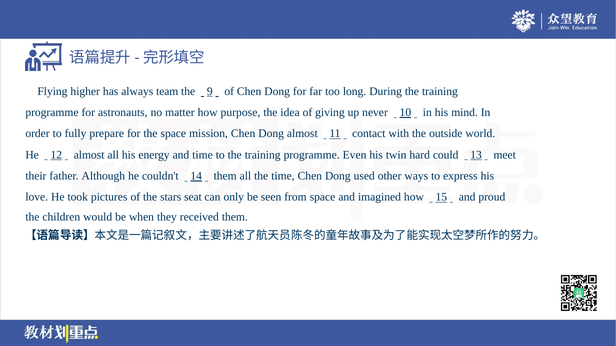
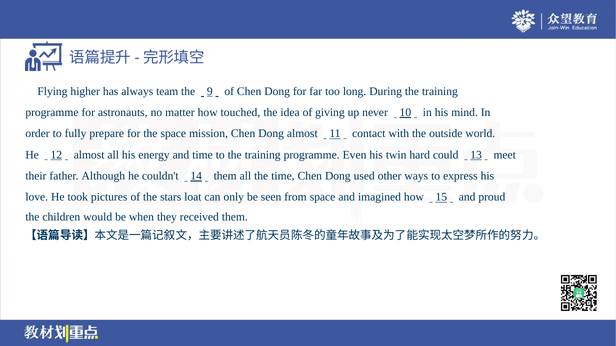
purpose: purpose -> touched (240, 113)
seat: seat -> loat (193, 197)
